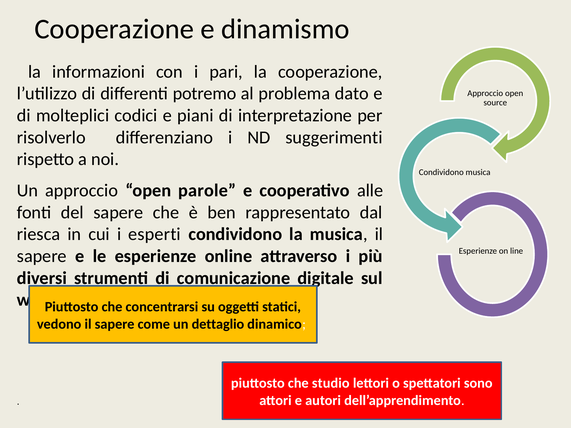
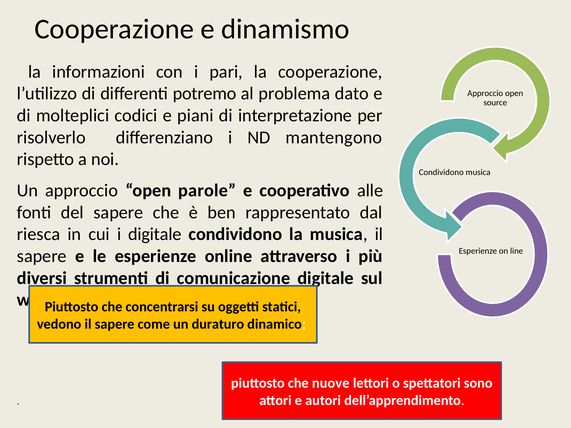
suggerimenti: suggerimenti -> mantengono (334, 137)
i esperti: esperti -> digitale (155, 234)
dettaglio: dettaglio -> duraturo (218, 324)
studio: studio -> nuove (331, 383)
